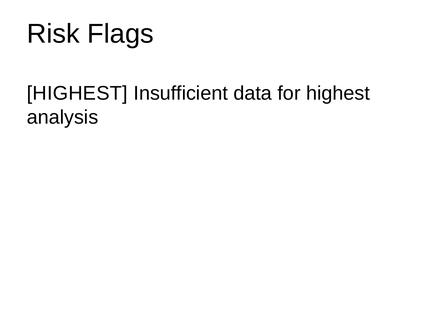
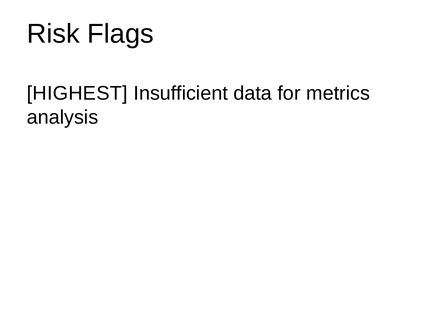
for highest: highest -> metrics (338, 94)
